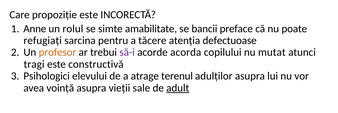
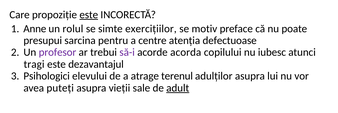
este underline: none -> present (89, 15)
amabilitate: amabilitate -> exercițiilor (151, 29)
bancii: bancii -> motiv (204, 29)
refugiați: refugiați -> presupui (43, 40)
tăcere: tăcere -> centre (152, 40)
profesor colour: orange -> purple (57, 52)
mutat: mutat -> iubesc (272, 52)
constructivă: constructivă -> dezavantajul (96, 64)
voință: voință -> puteți (60, 88)
